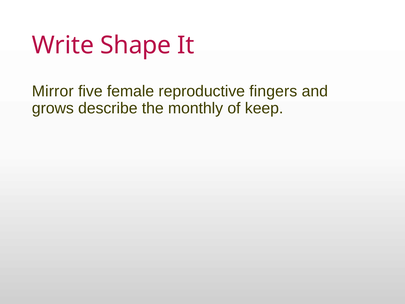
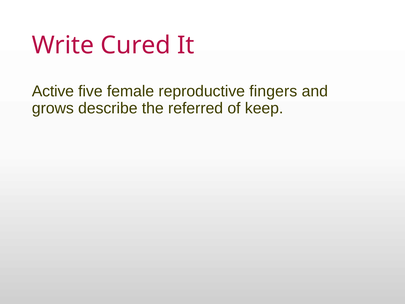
Shape: Shape -> Cured (136, 45)
Mirror: Mirror -> Active (53, 91)
monthly: monthly -> referred (196, 108)
